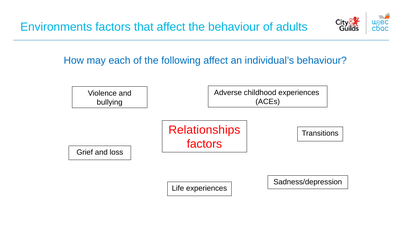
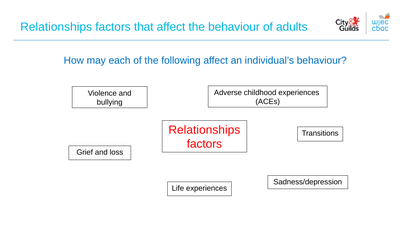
Environments: Environments -> Relationships (56, 27)
